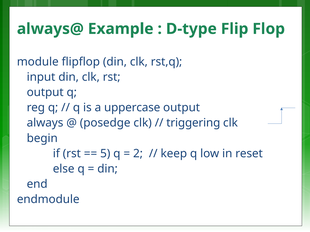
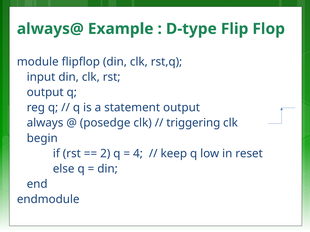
uppercase: uppercase -> statement (132, 108)
5: 5 -> 2 (105, 154)
2: 2 -> 4 (138, 154)
